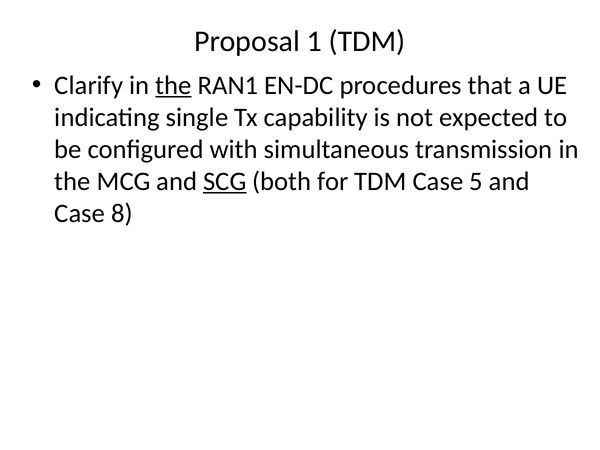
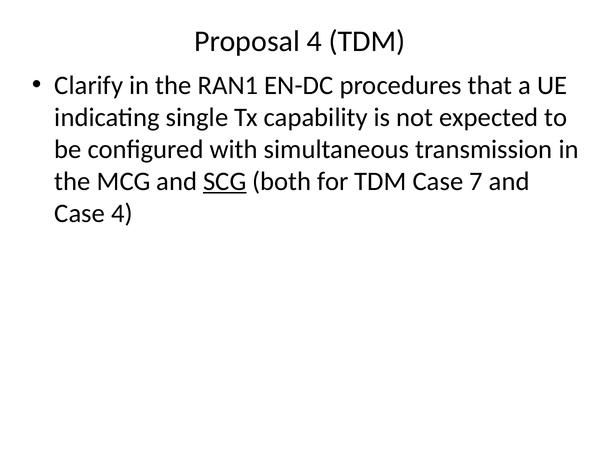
Proposal 1: 1 -> 4 (314, 41)
the underline: present -> none (174, 85)
5: 5 -> 7 (476, 181)
Case 8: 8 -> 4 (122, 213)
